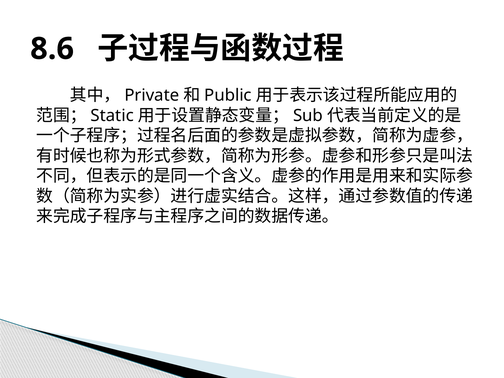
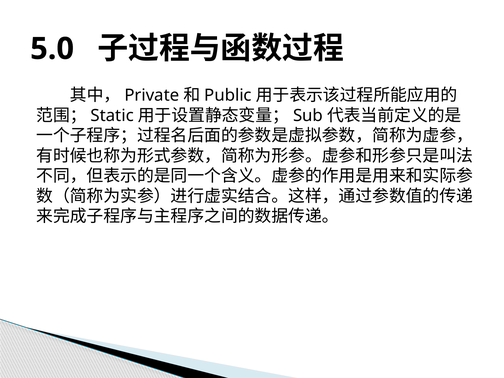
8.6: 8.6 -> 5.0 (52, 49)
